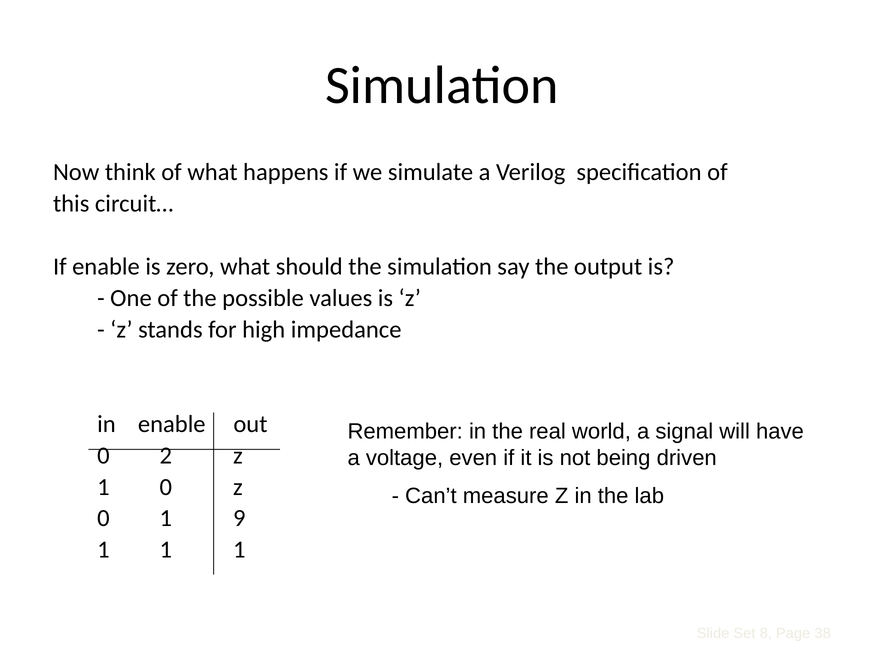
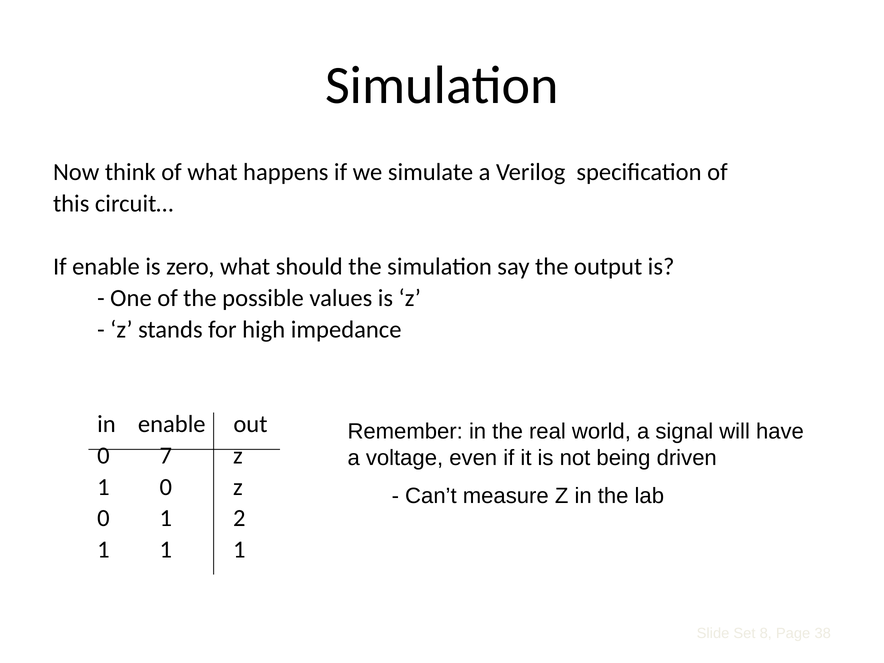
2: 2 -> 7 (166, 455)
9: 9 -> 2 (239, 518)
